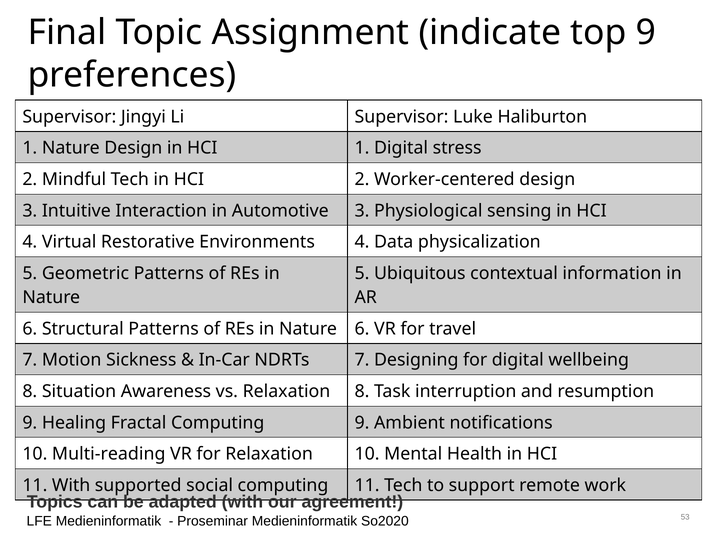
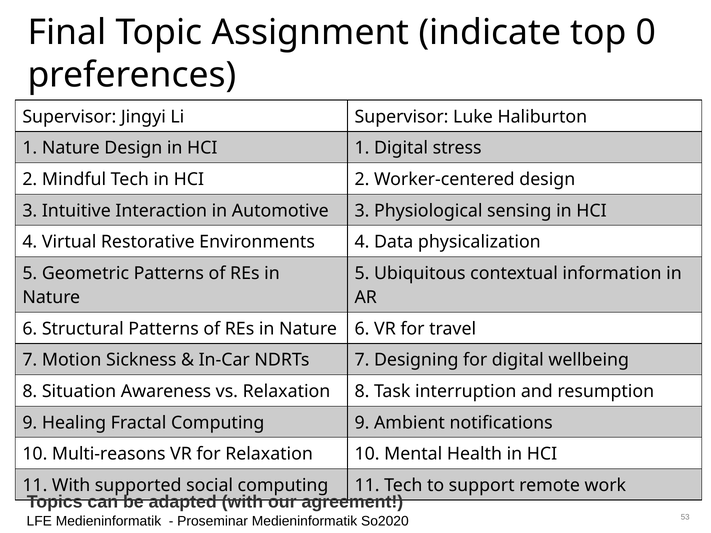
top 9: 9 -> 0 (646, 32)
Multi-reading: Multi-reading -> Multi-reasons (109, 454)
